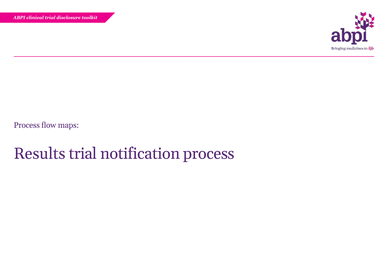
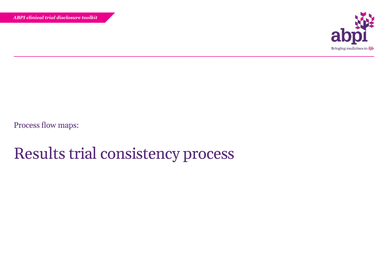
notification: notification -> consistency (140, 154)
